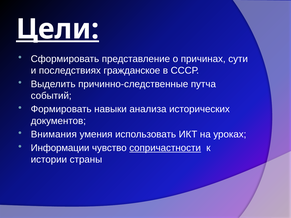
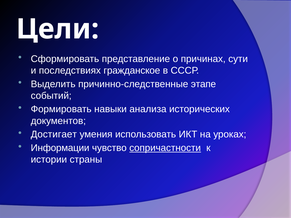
Цели underline: present -> none (58, 29)
путча: путча -> этапе (203, 84)
Внимания: Внимания -> Достигает (54, 135)
